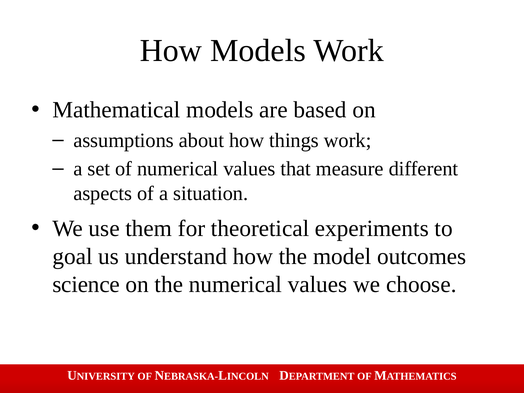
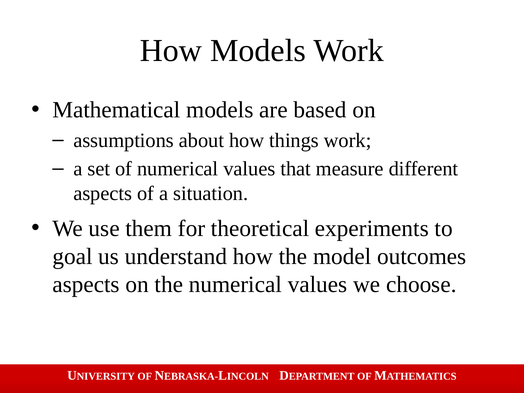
science: science -> aspects (86, 284)
